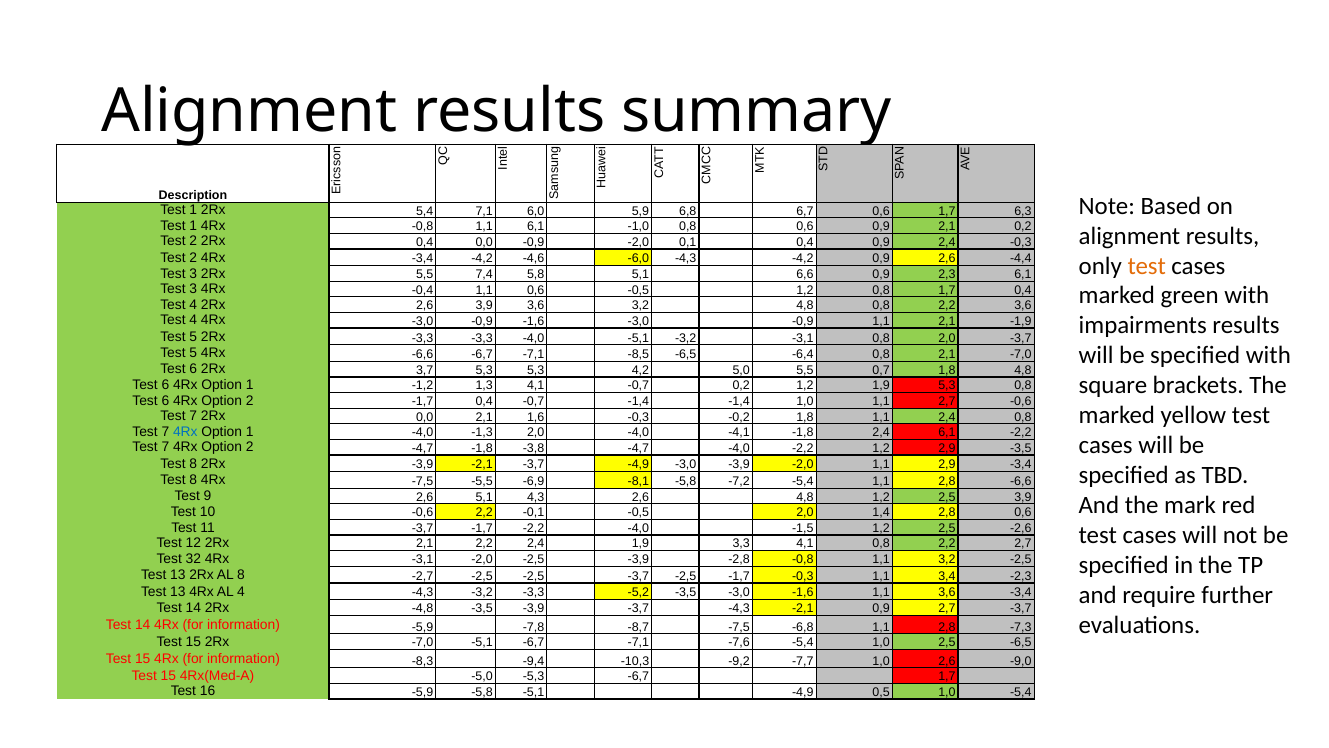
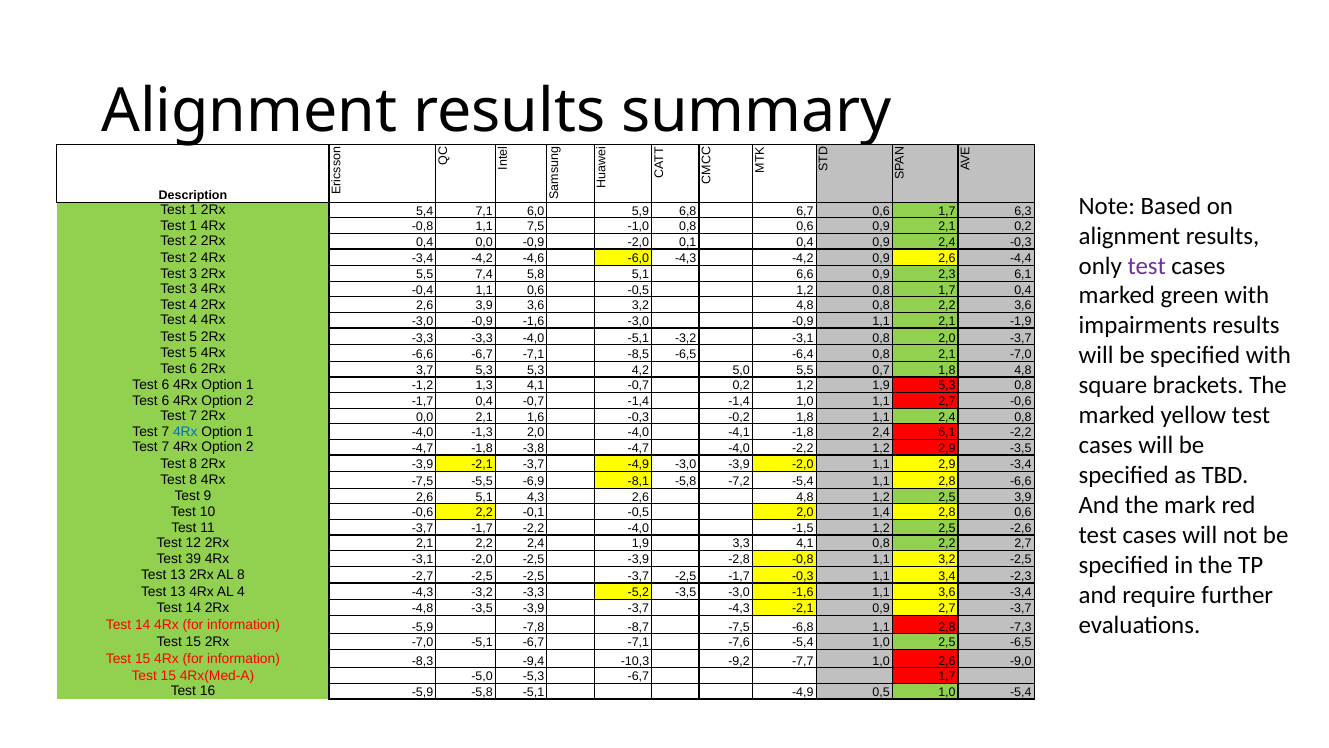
1,1 6,1: 6,1 -> 7,5 (536, 226)
test colour: orange -> purple (1147, 266)
32: 32 -> 39 (193, 558)
